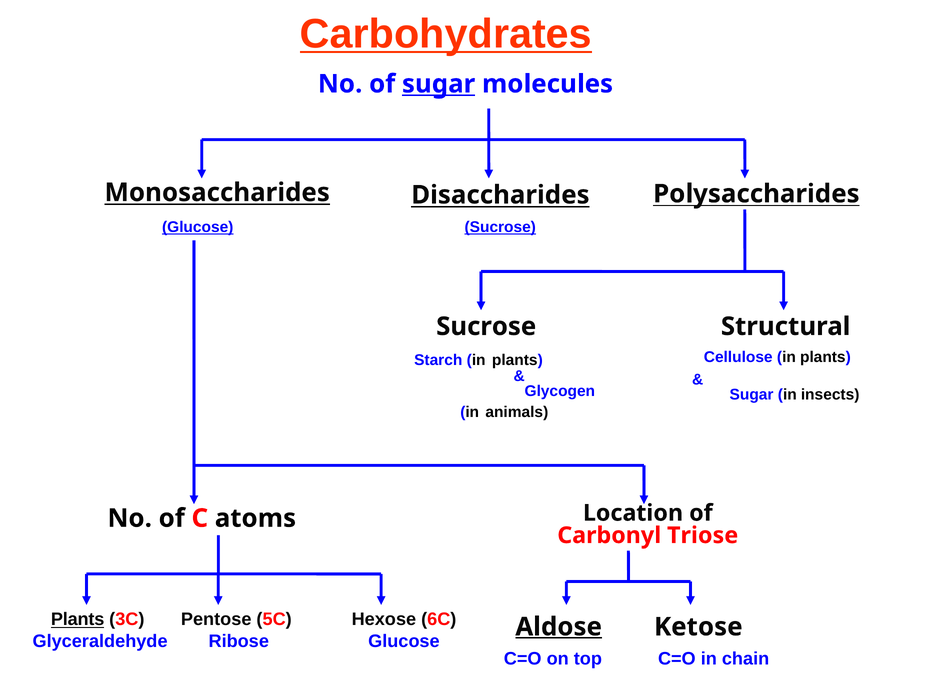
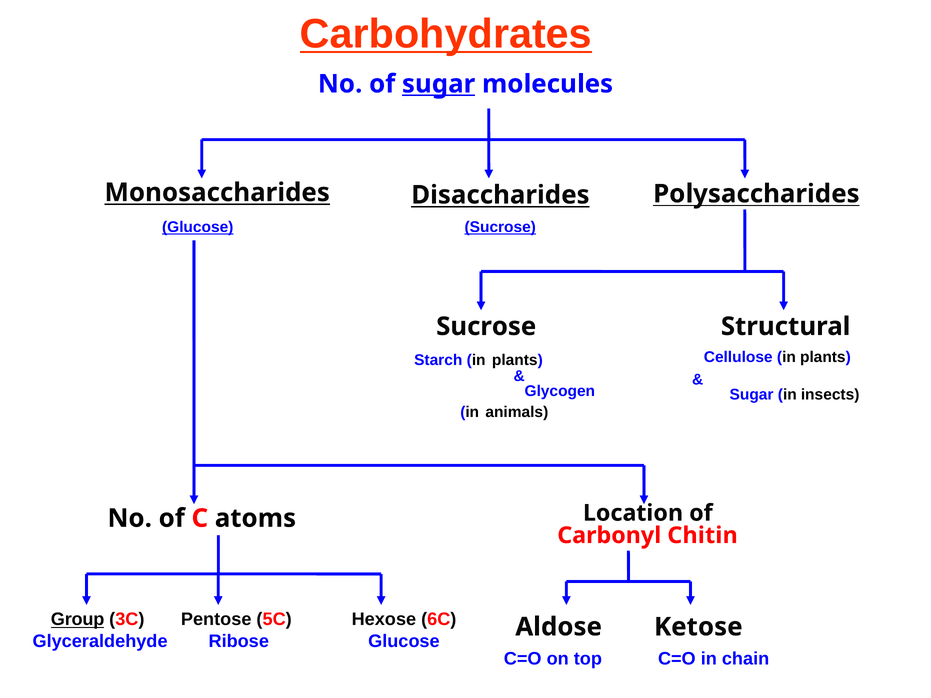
Triose: Triose -> Chitin (703, 536)
Plants: Plants -> Group (78, 620)
Aldose underline: present -> none (559, 627)
